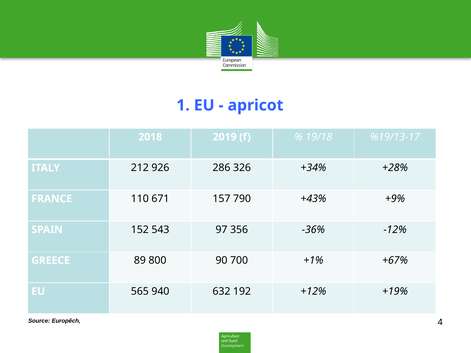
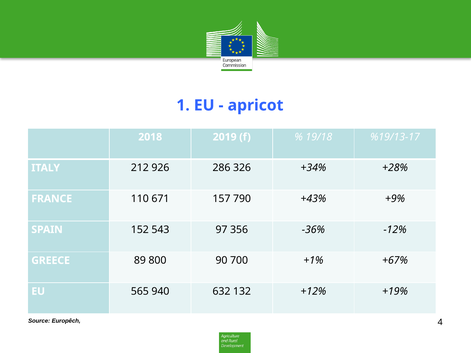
192: 192 -> 132 (242, 292)
